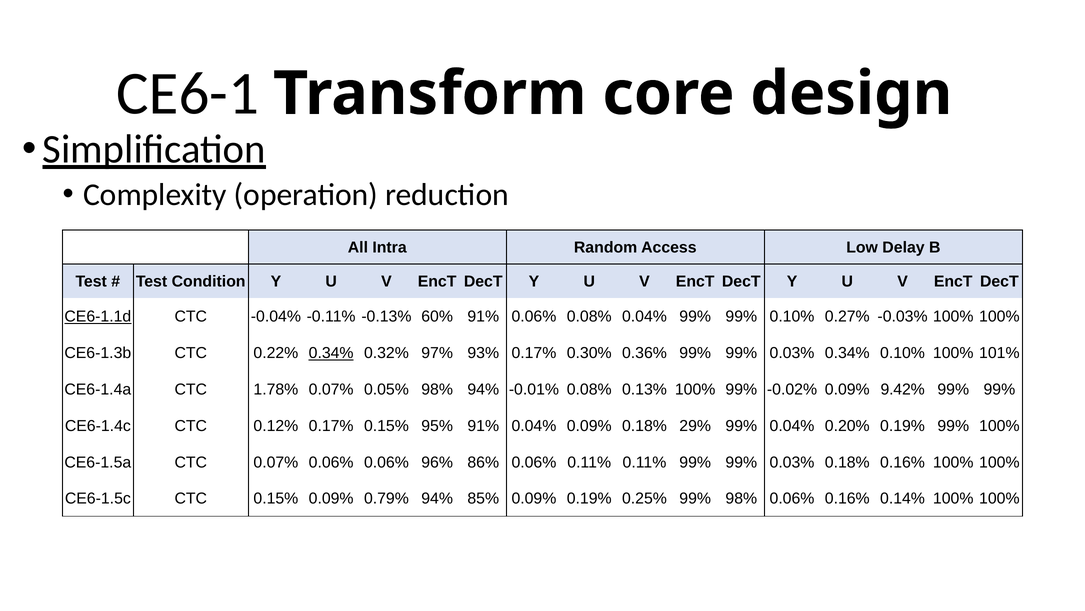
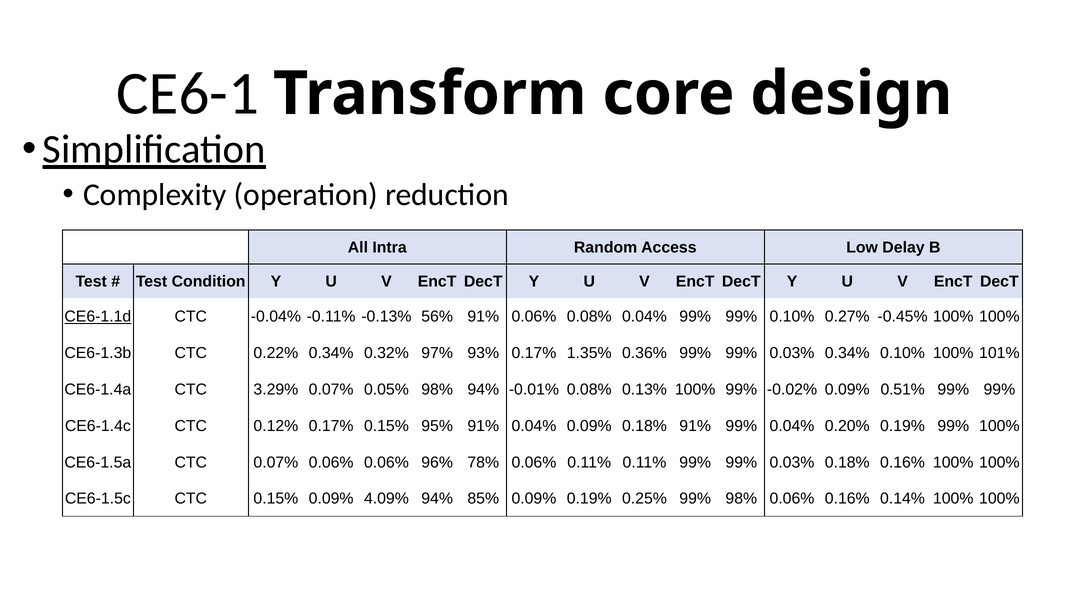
60%: 60% -> 56% (437, 316)
-0.03%: -0.03% -> -0.45% (903, 316)
0.34% underline: present -> none (331, 353)
0.30%: 0.30% -> 1.35% (589, 353)
1.78%: 1.78% -> 3.29% (276, 389)
9.42%: 9.42% -> 0.51% (903, 389)
0.18% 29%: 29% -> 91% (695, 425)
86%: 86% -> 78% (483, 462)
0.79%: 0.79% -> 4.09% (386, 498)
